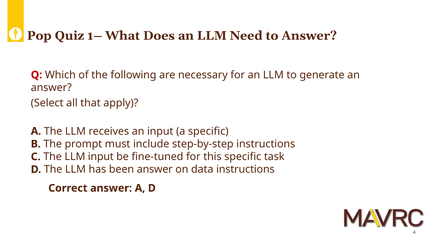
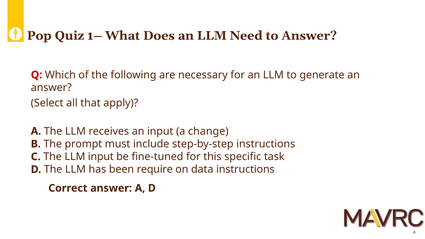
a specific: specific -> change (208, 131)
been answer: answer -> require (155, 169)
